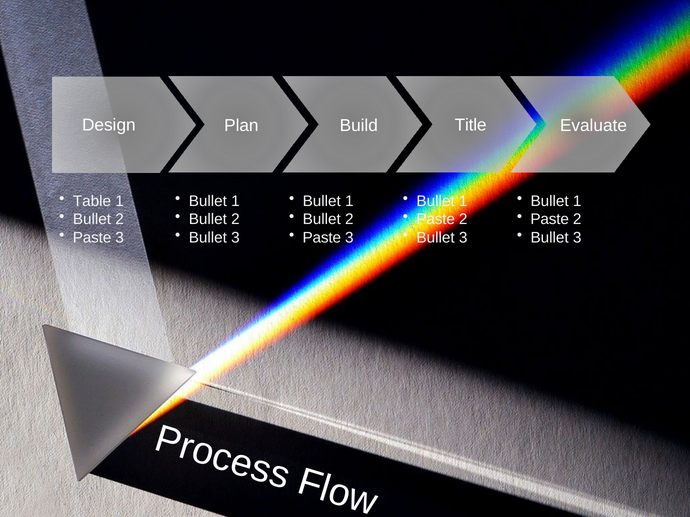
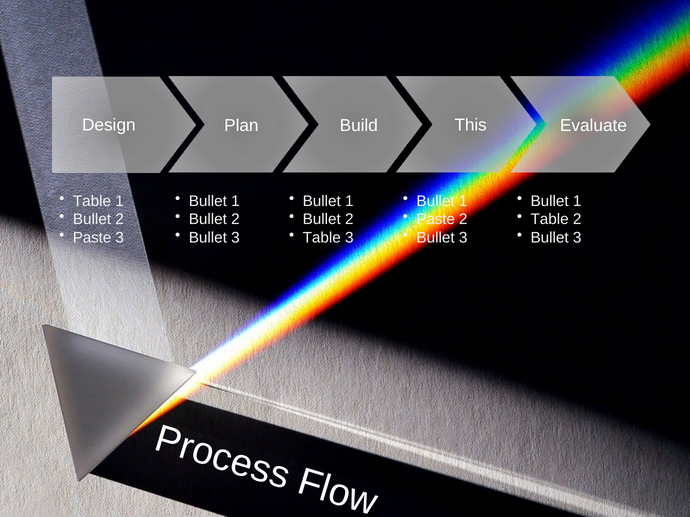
Title: Title -> This (471, 125)
Paste: Paste -> Table (550, 220)
Paste: Paste -> Table (322, 238)
